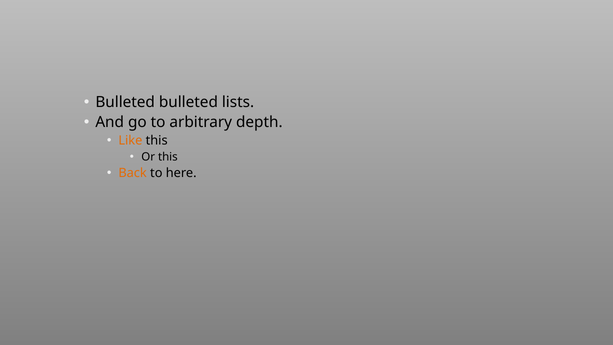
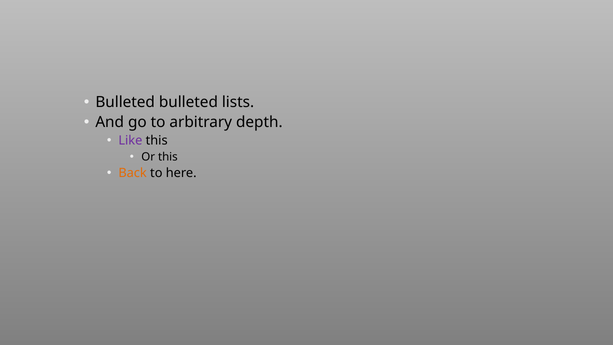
Like colour: orange -> purple (130, 140)
